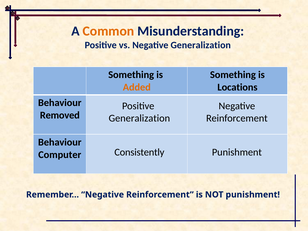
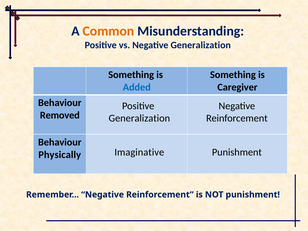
Added colour: orange -> blue (137, 87)
Locations: Locations -> Caregiver (237, 87)
Consistently: Consistently -> Imaginative (139, 152)
Computer: Computer -> Physically (60, 155)
